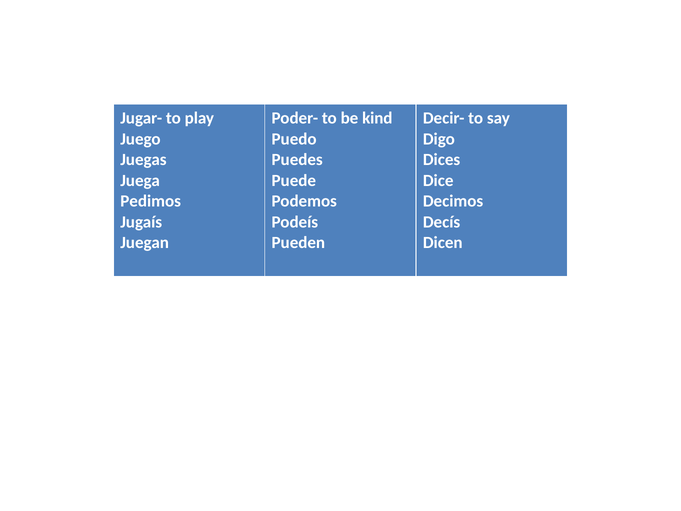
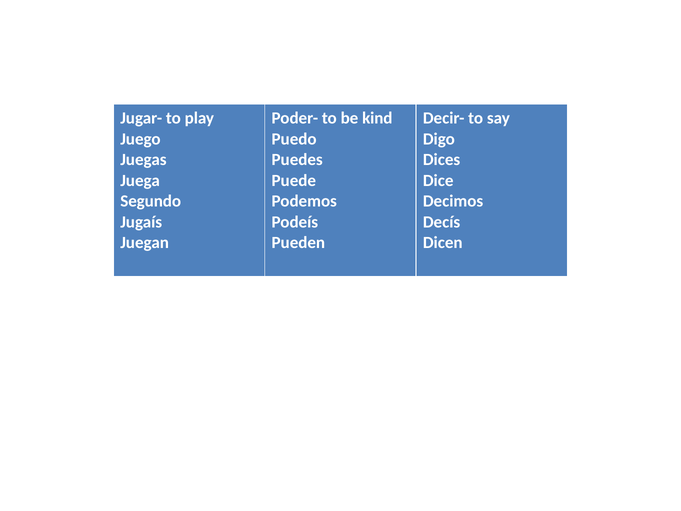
Pedimos: Pedimos -> Segundo (151, 201)
